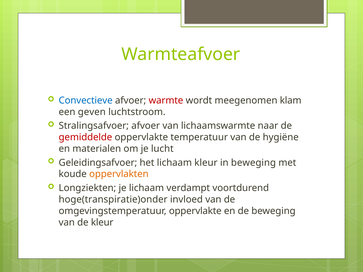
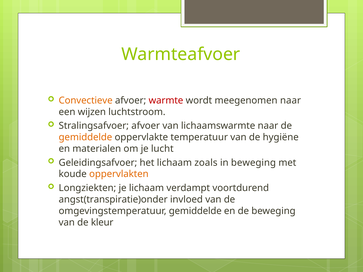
Convectieve colour: blue -> orange (86, 100)
meegenomen klam: klam -> naar (291, 100)
geven: geven -> wijzen (92, 112)
gemiddelde colour: red -> orange (85, 137)
lichaam kleur: kleur -> zoals (206, 163)
hoge(transpiratie)onder: hoge(transpiratie)onder -> angst(transpiratie)onder (113, 200)
omgevingstemperatuur oppervlakte: oppervlakte -> gemiddelde (195, 211)
